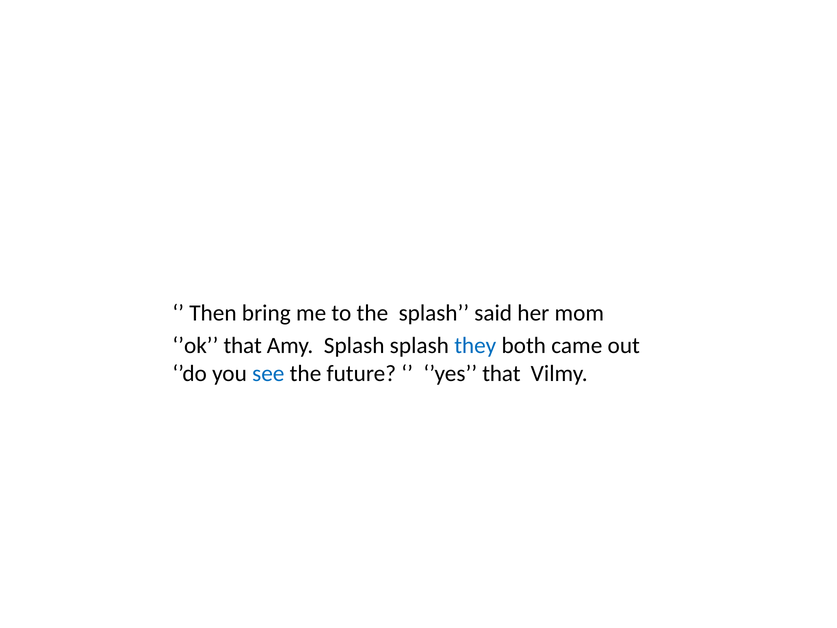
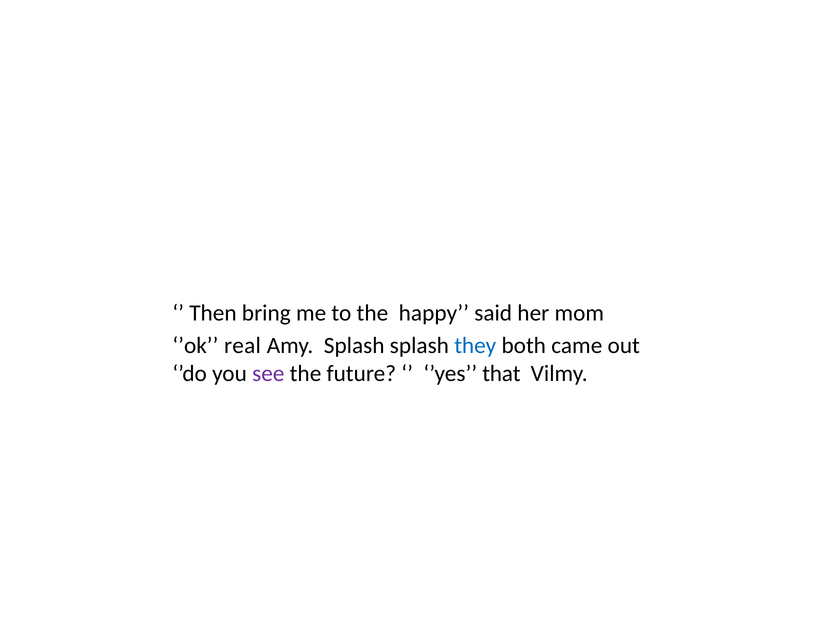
the splash: splash -> happy (434, 313)
’ok that: that -> real (242, 345)
see colour: blue -> purple (268, 373)
